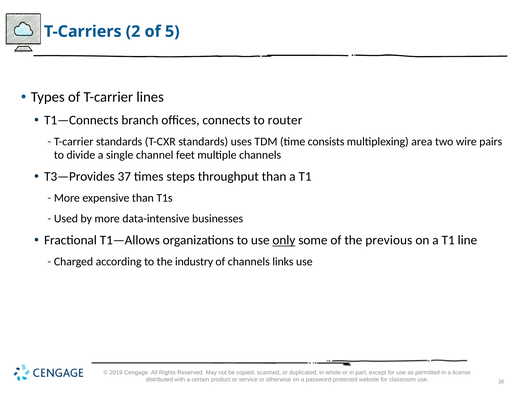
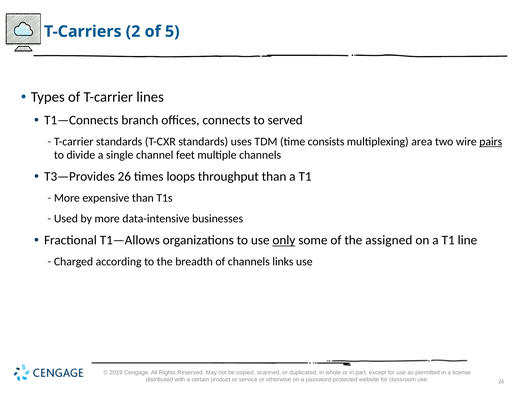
router: router -> served (285, 120)
pairs underline: none -> present (491, 142)
T3—Provides 37: 37 -> 26 (124, 177)
steps: steps -> loops (181, 177)
previous: previous -> assigned (389, 240)
industry: industry -> breadth (194, 262)
